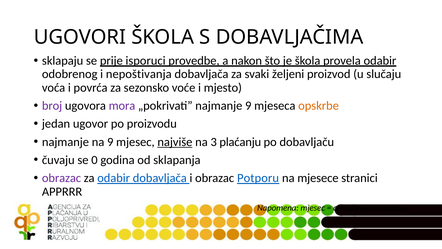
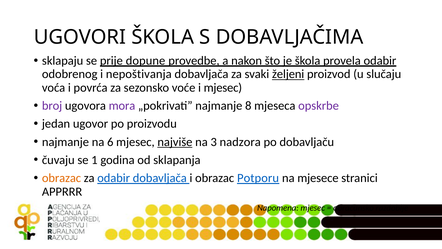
isporuci: isporuci -> dopune (146, 61)
željeni underline: none -> present (288, 74)
i mjesto: mjesto -> mjesec (223, 88)
najmanje 9: 9 -> 8 (248, 106)
opskrbe colour: orange -> purple (319, 106)
na 9: 9 -> 6 (110, 142)
plaćanju: plaćanju -> nadzora (240, 142)
0: 0 -> 1 (94, 160)
obrazac colour: purple -> orange (62, 178)
